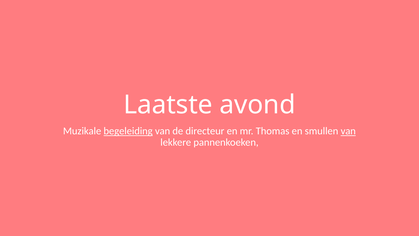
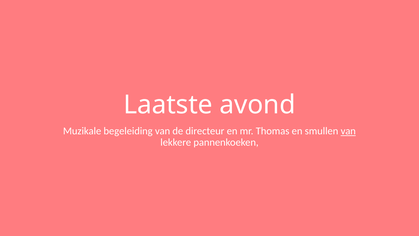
begeleiding underline: present -> none (128, 131)
